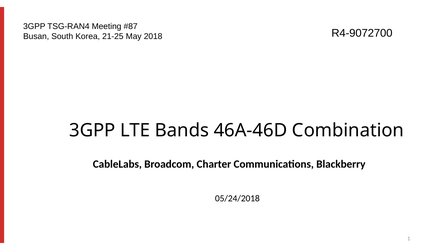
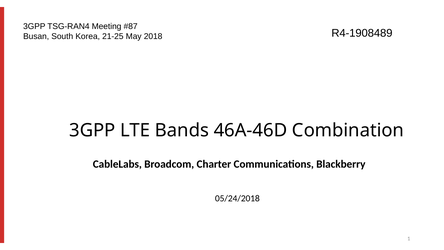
R4-9072700: R4-9072700 -> R4-1908489 (362, 33)
